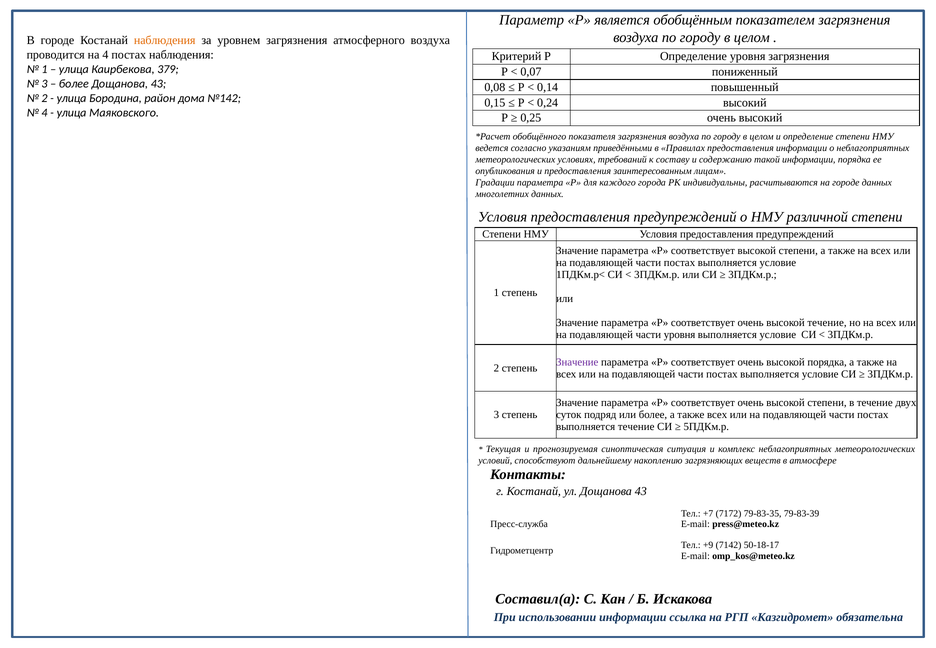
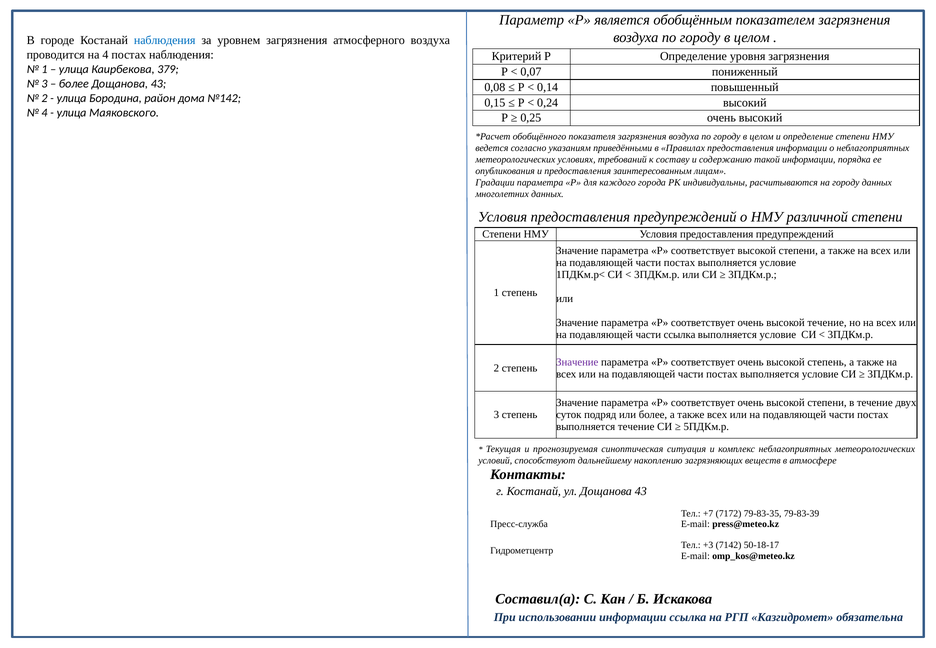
наблюдения colour: orange -> blue (165, 40)
на городе: городе -> городу (846, 183)
части уровня: уровня -> ссылка (680, 335)
высокой порядка: порядка -> степень (827, 362)
+9: +9 -> +3 (708, 545)
